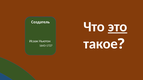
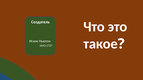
это underline: present -> none (118, 27)
